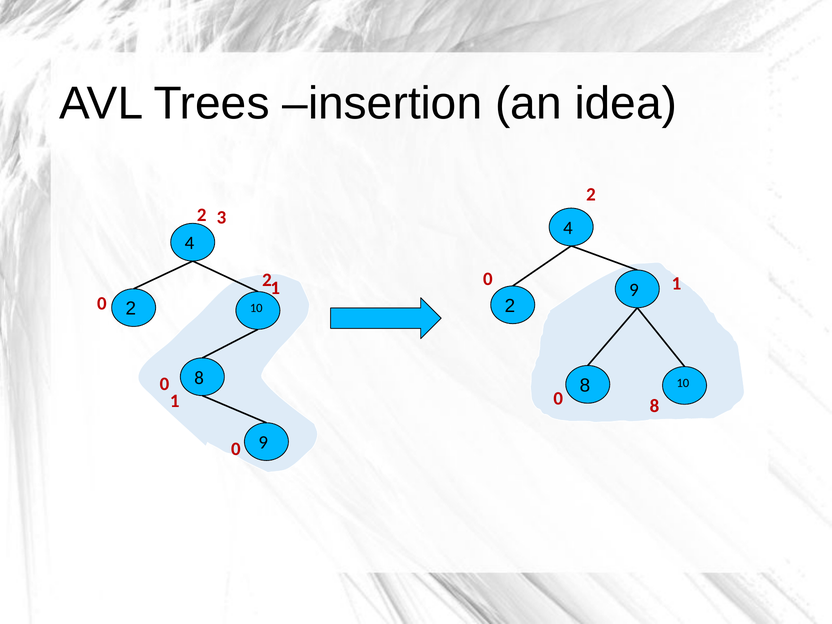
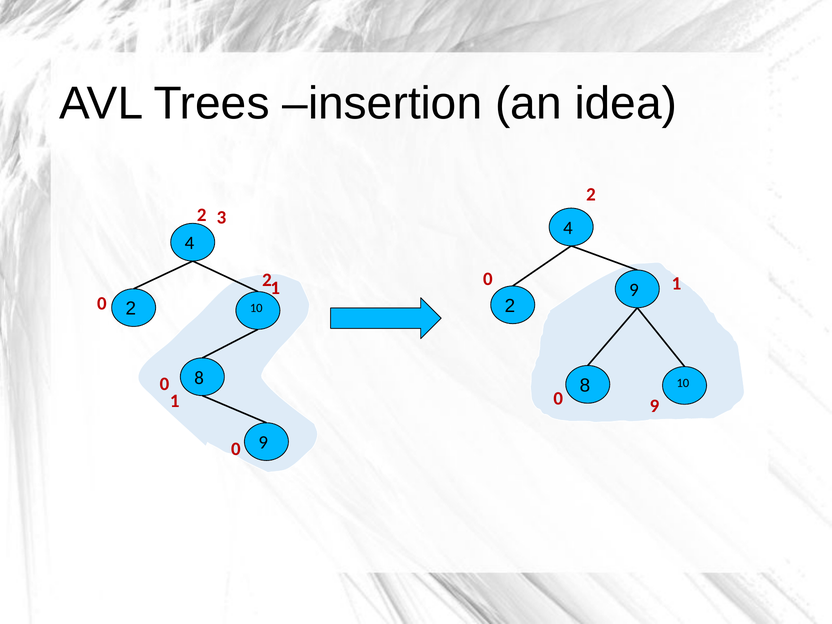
0 8: 8 -> 9 (654, 406)
